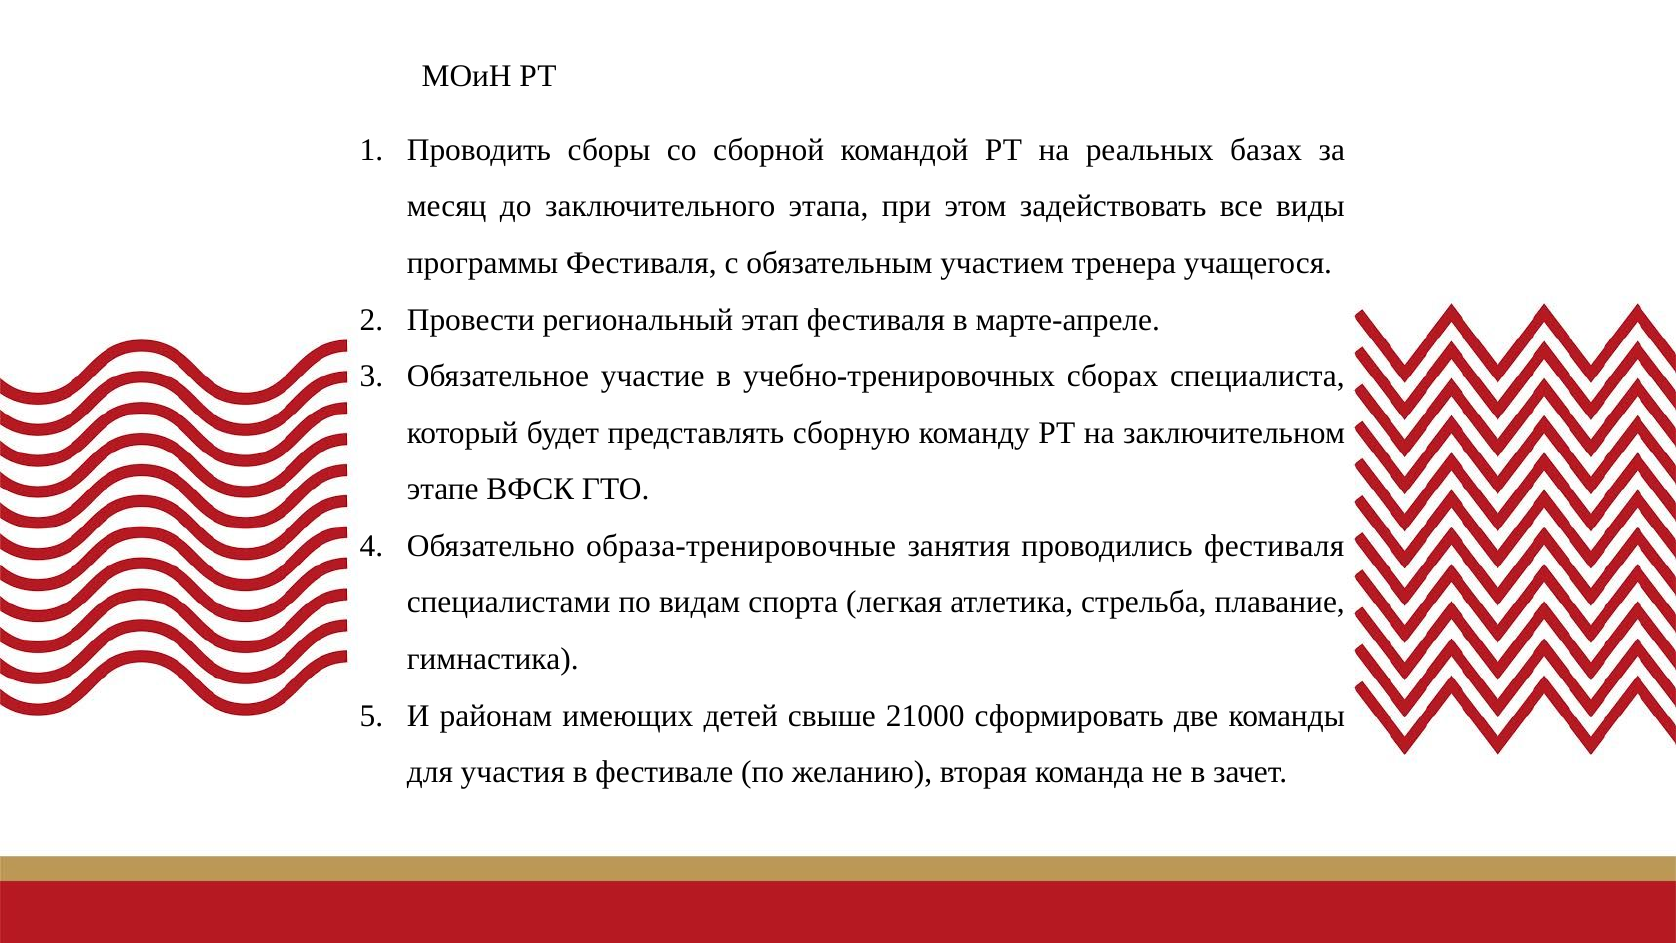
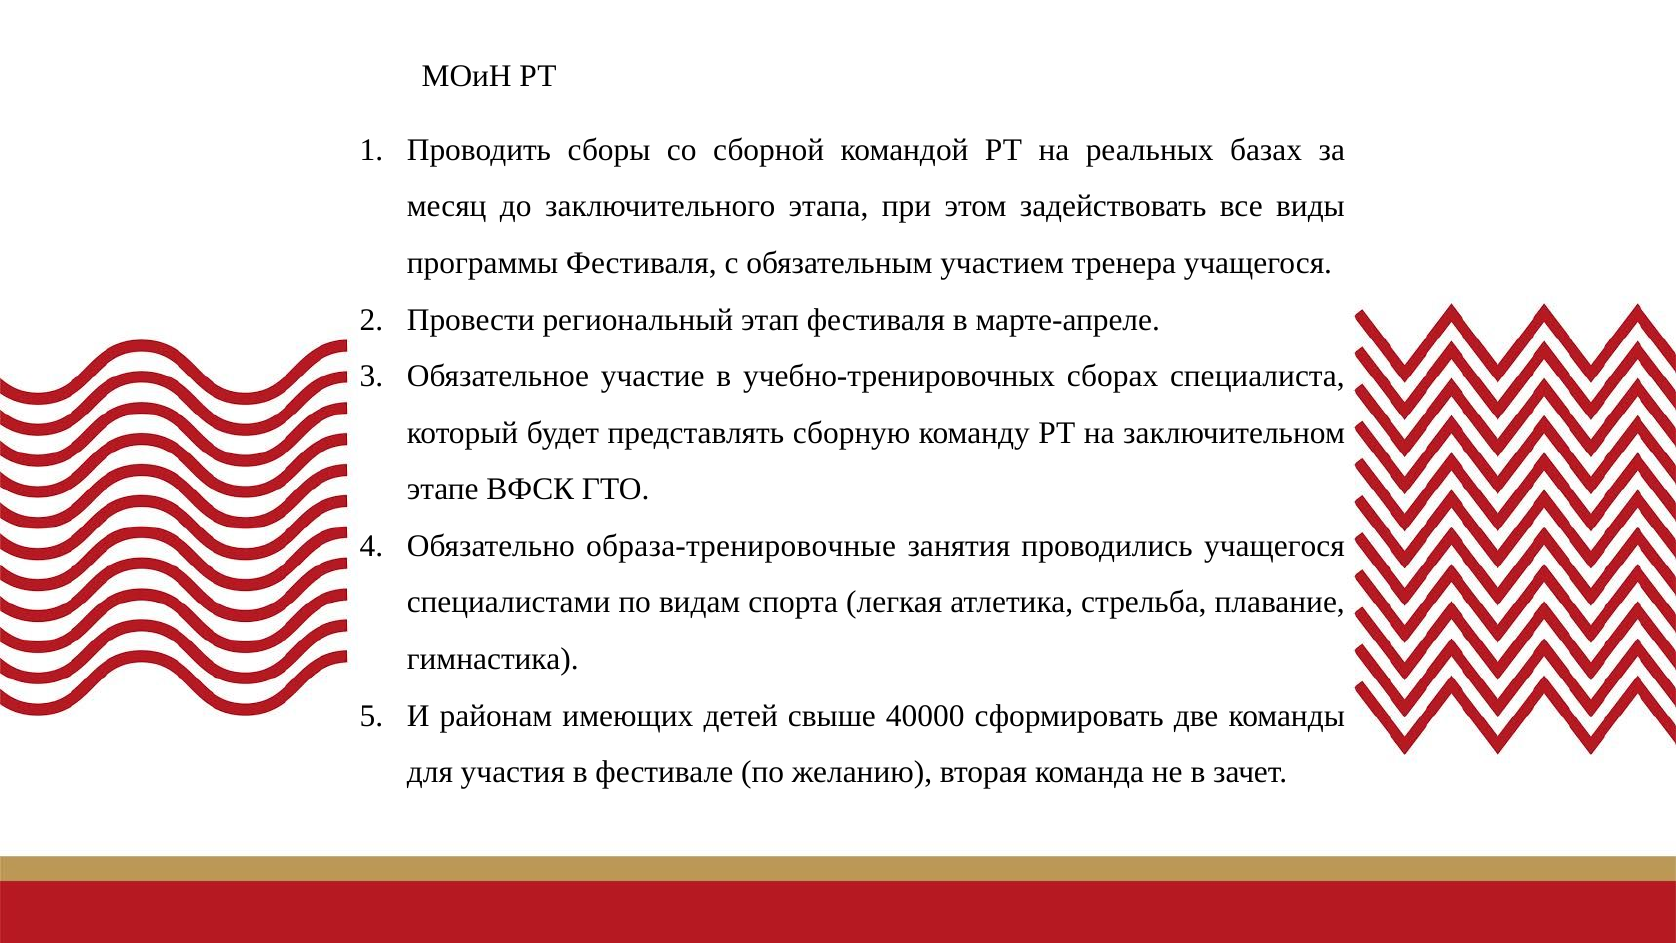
проводились фестиваля: фестиваля -> учащегося (1274, 546)
21000: 21000 -> 40000 (925, 716)
